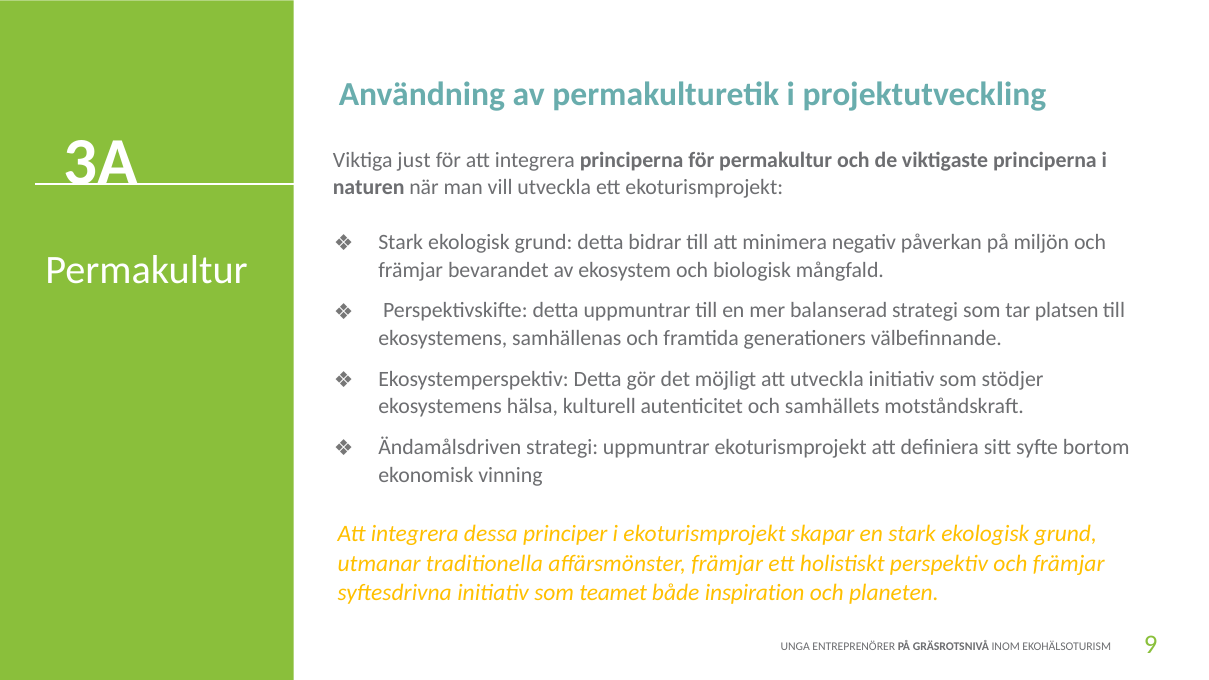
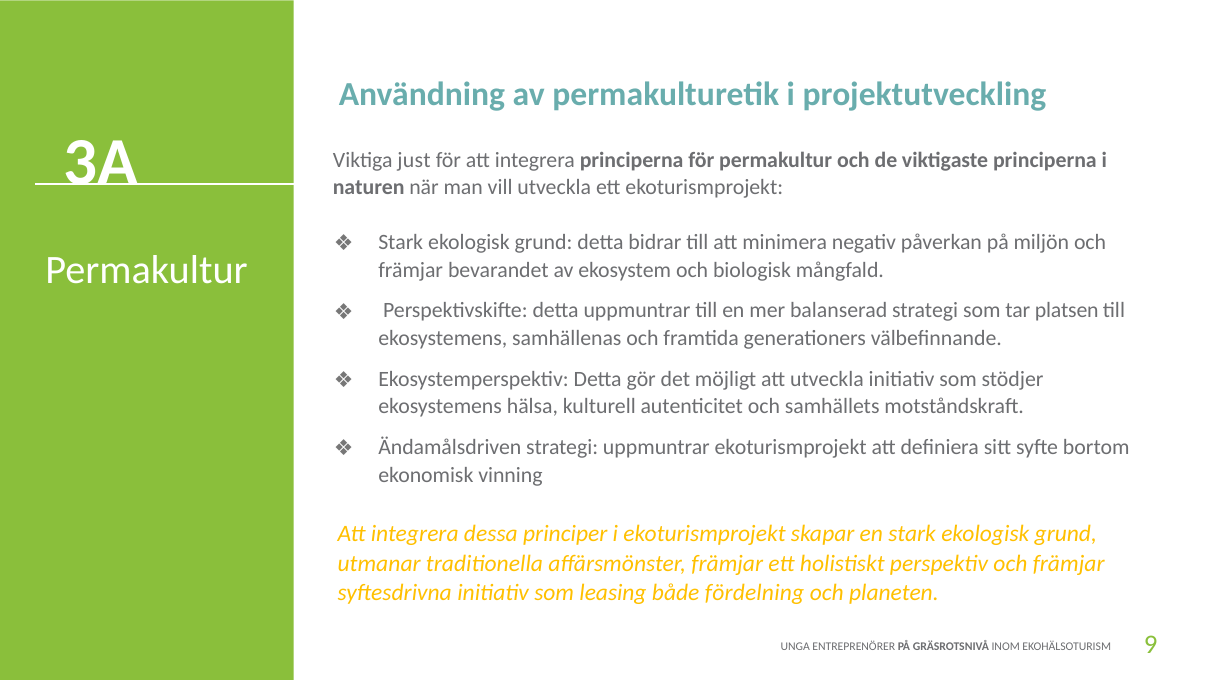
teamet: teamet -> leasing (613, 593)
inspiration: inspiration -> fördelning (755, 593)
